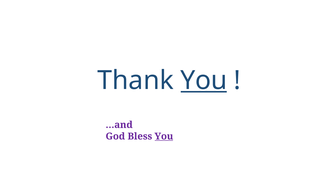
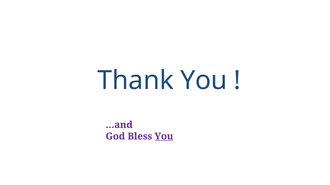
You underline: present -> none (204, 81)
